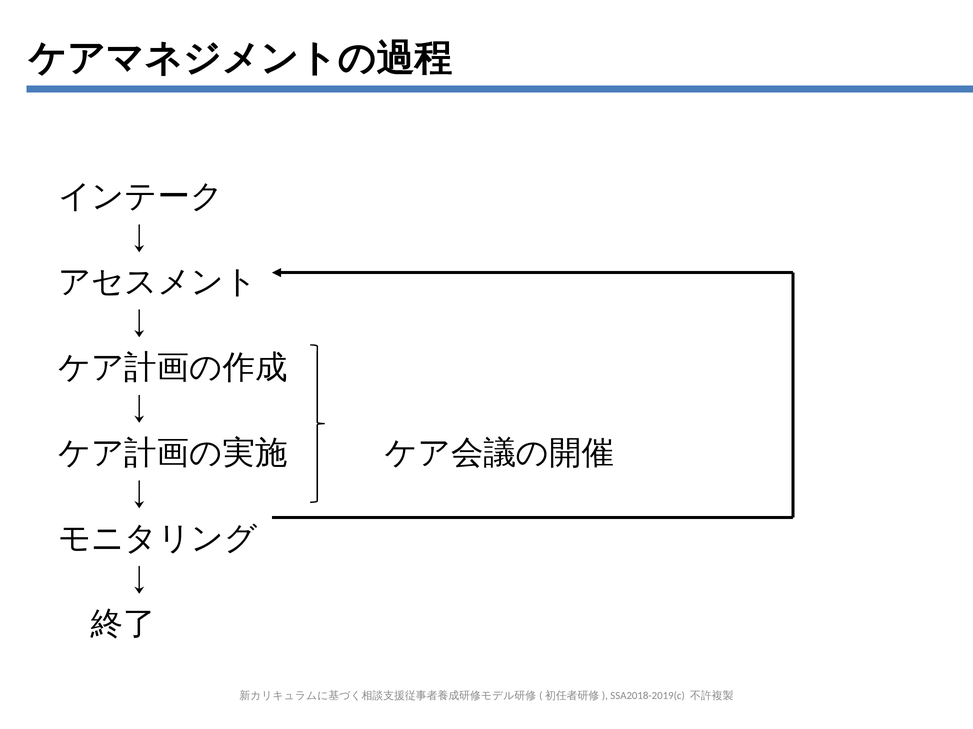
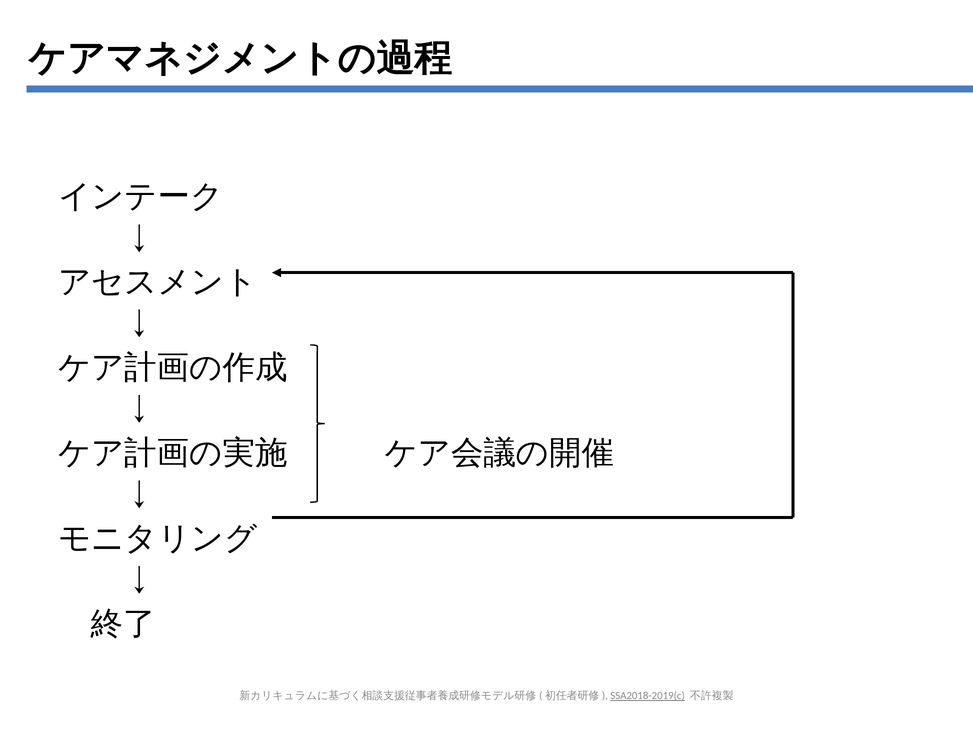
SSA2018-2019(c underline: none -> present (648, 697)
